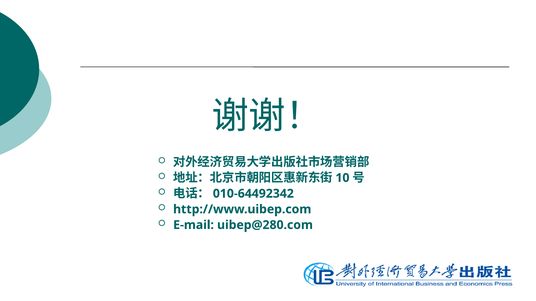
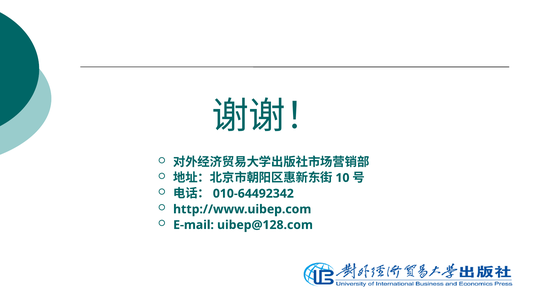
uibep@280.com: uibep@280.com -> uibep@128.com (265, 225)
